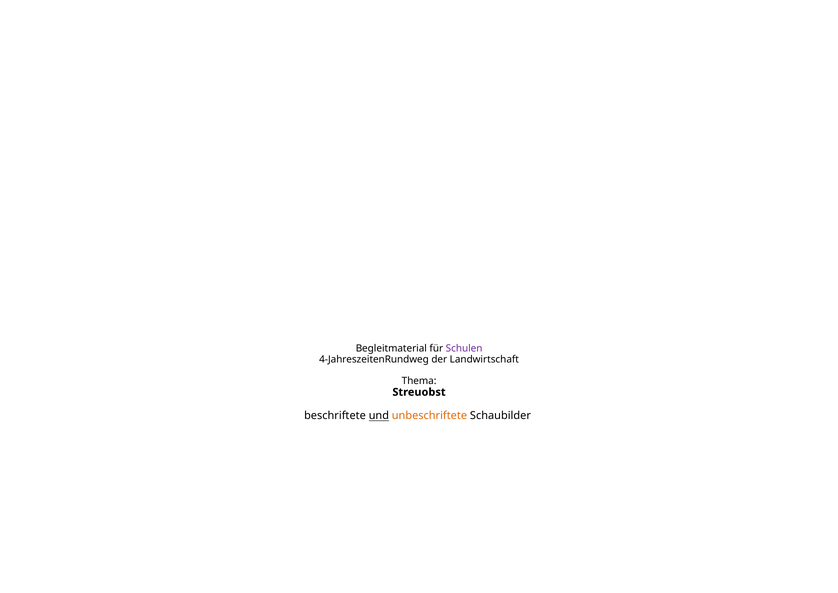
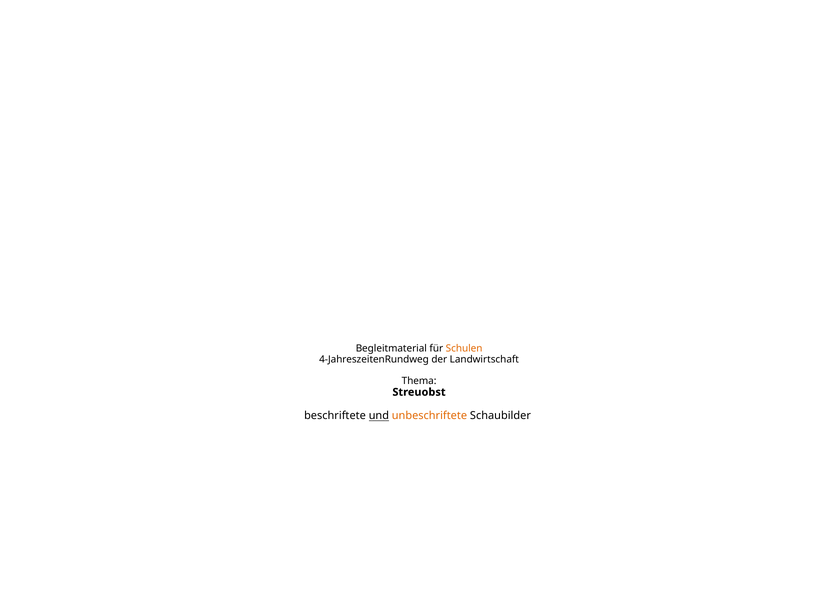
Schulen colour: purple -> orange (464, 348)
